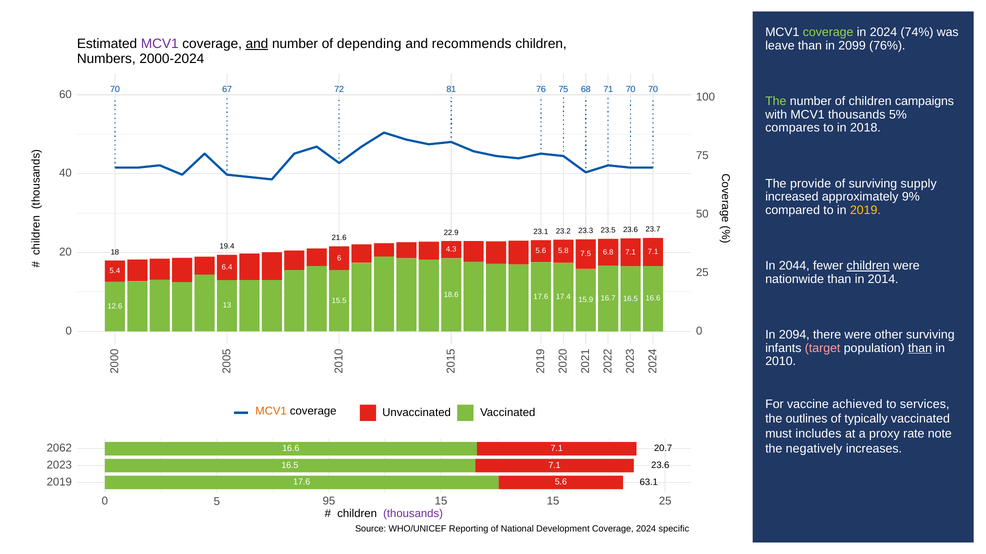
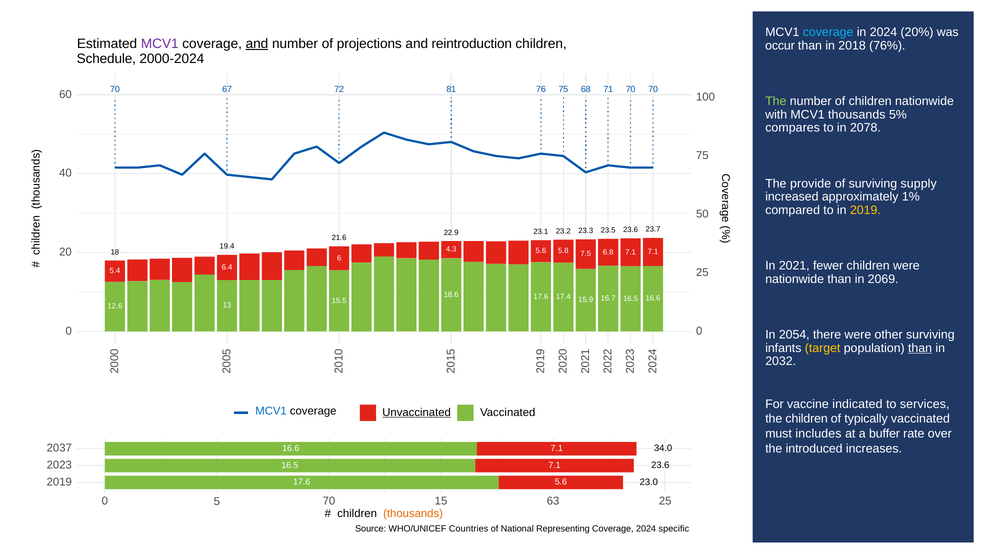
coverage colour: light green -> light blue (828, 32)
74%: 74% -> 20% (917, 32)
depending: depending -> projections (369, 44)
recommends: recommends -> reintroduction (472, 44)
leave: leave -> occur (780, 46)
2099: 2099 -> 2018 (852, 46)
Numbers: Numbers -> Schedule (106, 59)
children campaigns: campaigns -> nationwide (925, 101)
2018: 2018 -> 2078 (865, 128)
9%: 9% -> 1% (911, 197)
2044: 2044 -> 2021 (794, 266)
children underline: present -> none (868, 266)
2014: 2014 -> 2069 (883, 279)
2094: 2094 -> 2054 (794, 335)
target colour: pink -> yellow (823, 348)
2010: 2010 -> 2032 (781, 362)
achieved: achieved -> indicated (857, 405)
MCV1 colour: orange -> blue (271, 412)
Unvaccinated underline: none -> present (417, 413)
the outlines: outlines -> children (807, 419)
proxy: proxy -> buffer (885, 434)
note: note -> over (940, 434)
negatively: negatively -> introduced (814, 449)
2062: 2062 -> 2037 (59, 449)
20.7: 20.7 -> 34.0 (663, 449)
63.1: 63.1 -> 23.0 (649, 483)
5 95: 95 -> 70 (329, 502)
15 15: 15 -> 63 (553, 502)
thousands colour: purple -> orange (413, 514)
Reporting: Reporting -> Countries (469, 530)
Development: Development -> Representing (563, 530)
